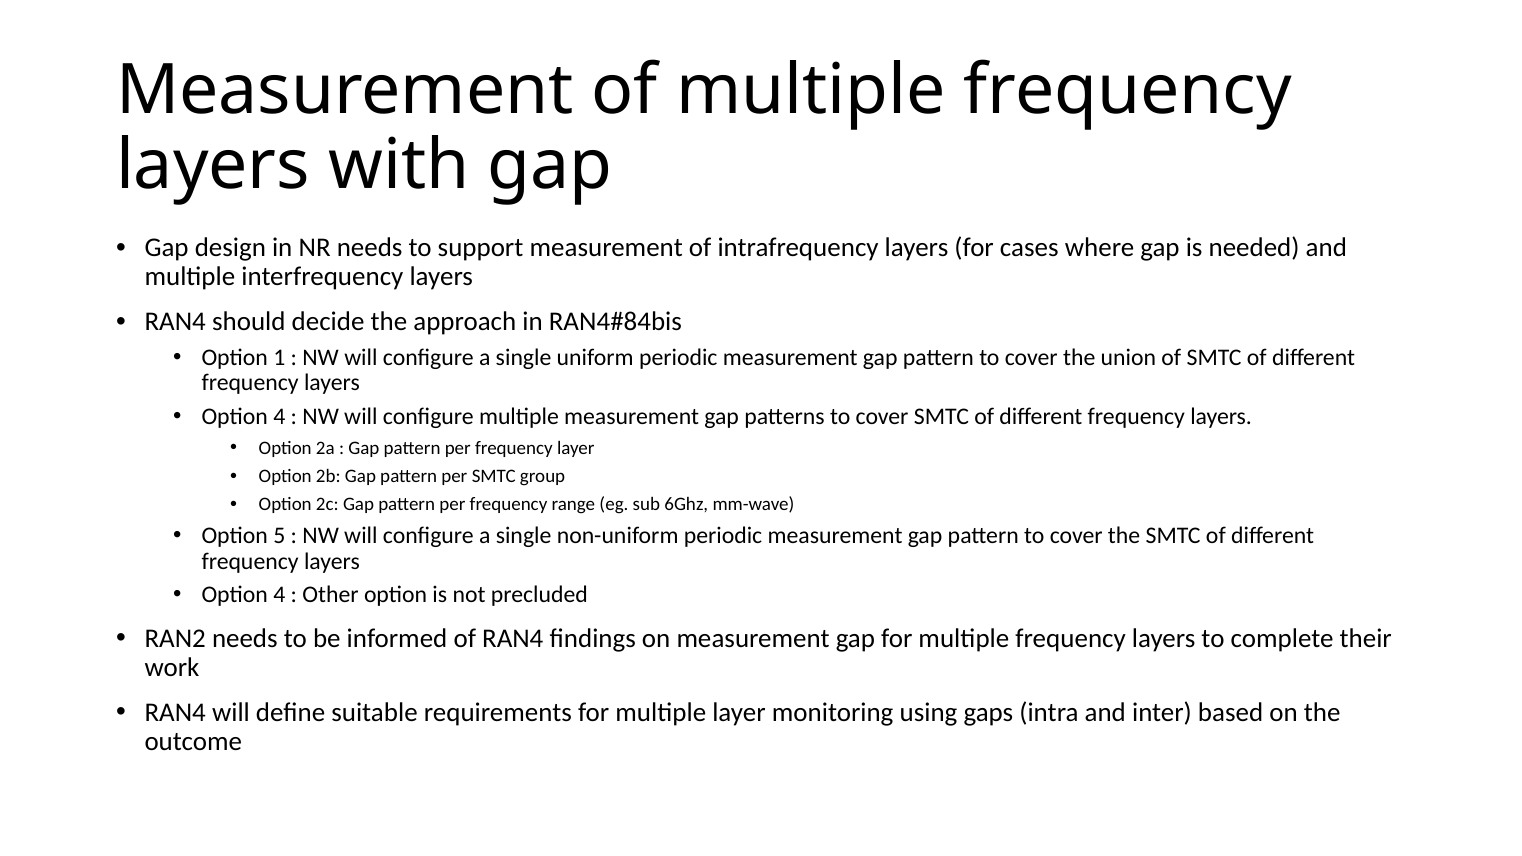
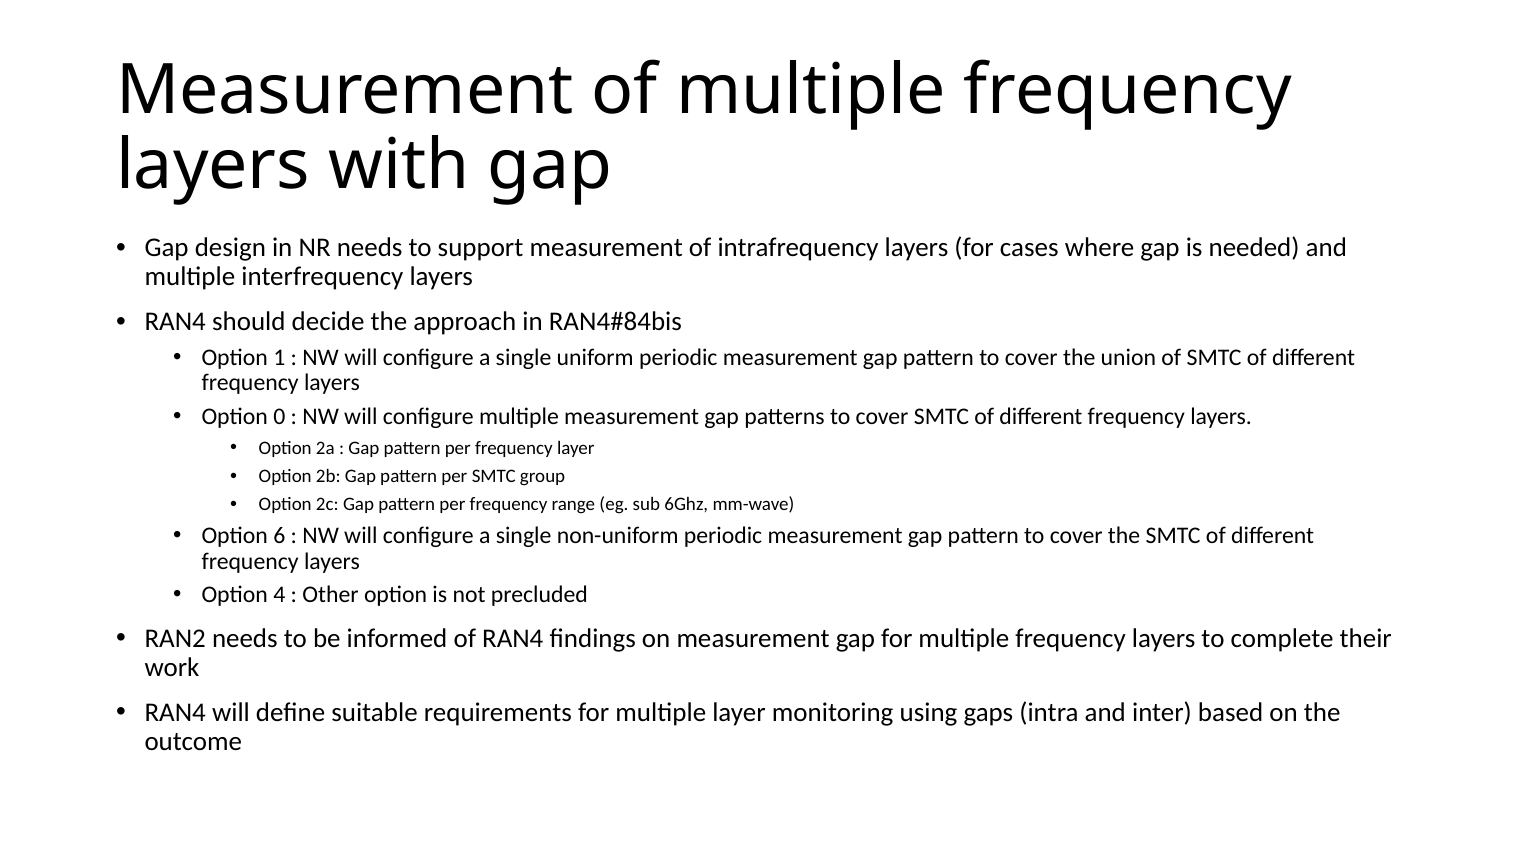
4: 4 -> 0 (279, 417)
5: 5 -> 6 (279, 536)
